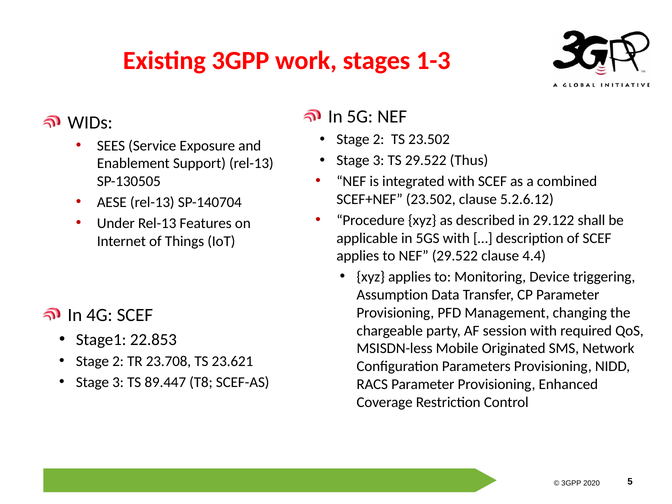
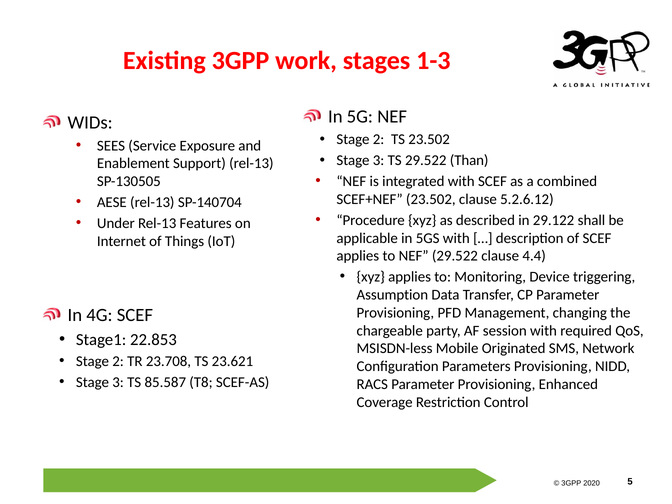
Thus: Thus -> Than (469, 160)
89.447: 89.447 -> 85.587 (165, 382)
